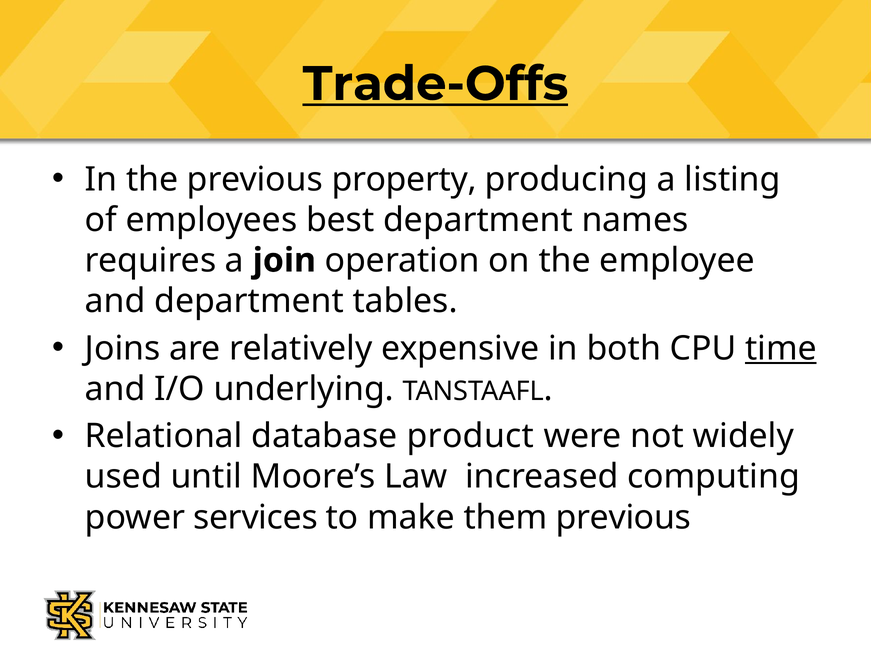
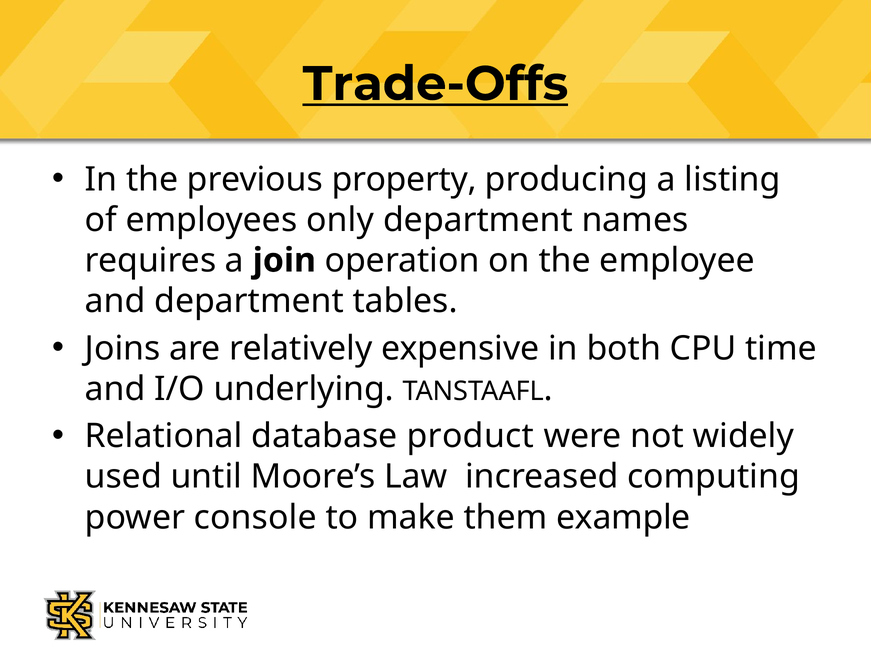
best: best -> only (340, 220)
time underline: present -> none (781, 348)
services: services -> console (255, 518)
them previous: previous -> example (623, 518)
